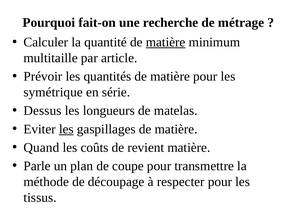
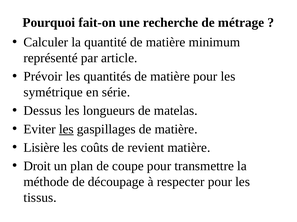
matière underline: present -> none (166, 42)
multitaille: multitaille -> représenté (51, 58)
Quand: Quand -> Lisière (41, 148)
Parle: Parle -> Droit (37, 167)
